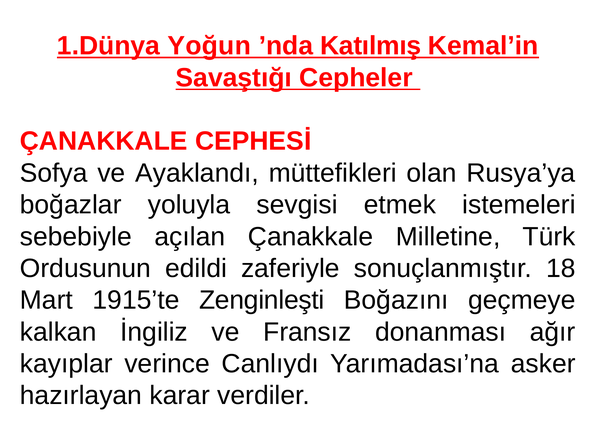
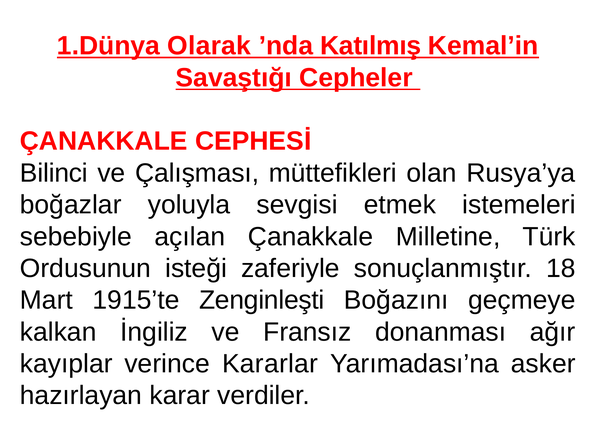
Yoğun: Yoğun -> Olarak (209, 46)
Sofya: Sofya -> Bilinci (54, 173)
Ayaklandı: Ayaklandı -> Çalışması (197, 173)
edildi: edildi -> isteği (196, 268)
Canlıydı: Canlıydı -> Kararlar (270, 364)
